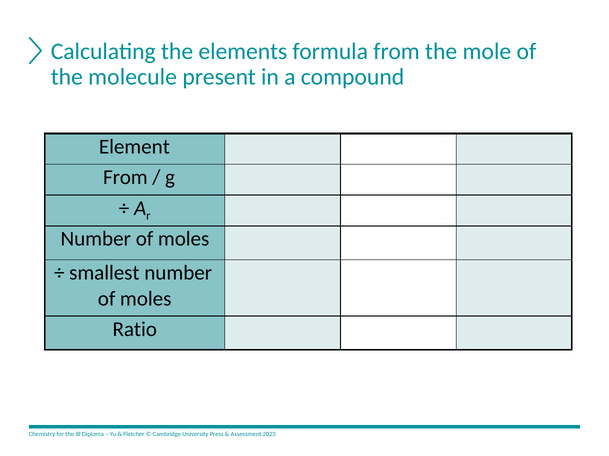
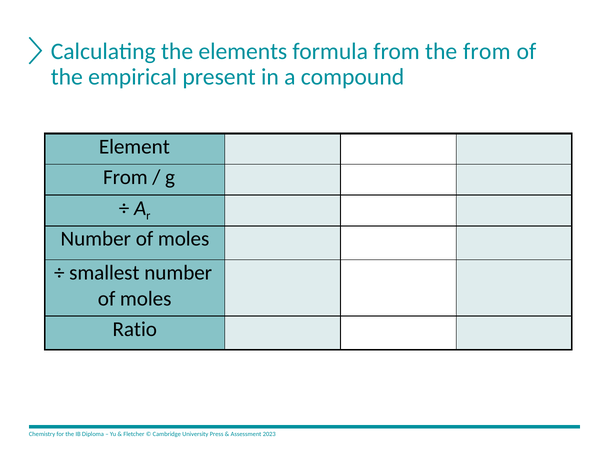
the mole: mole -> from (487, 51)
molecule: molecule -> empirical (133, 77)
